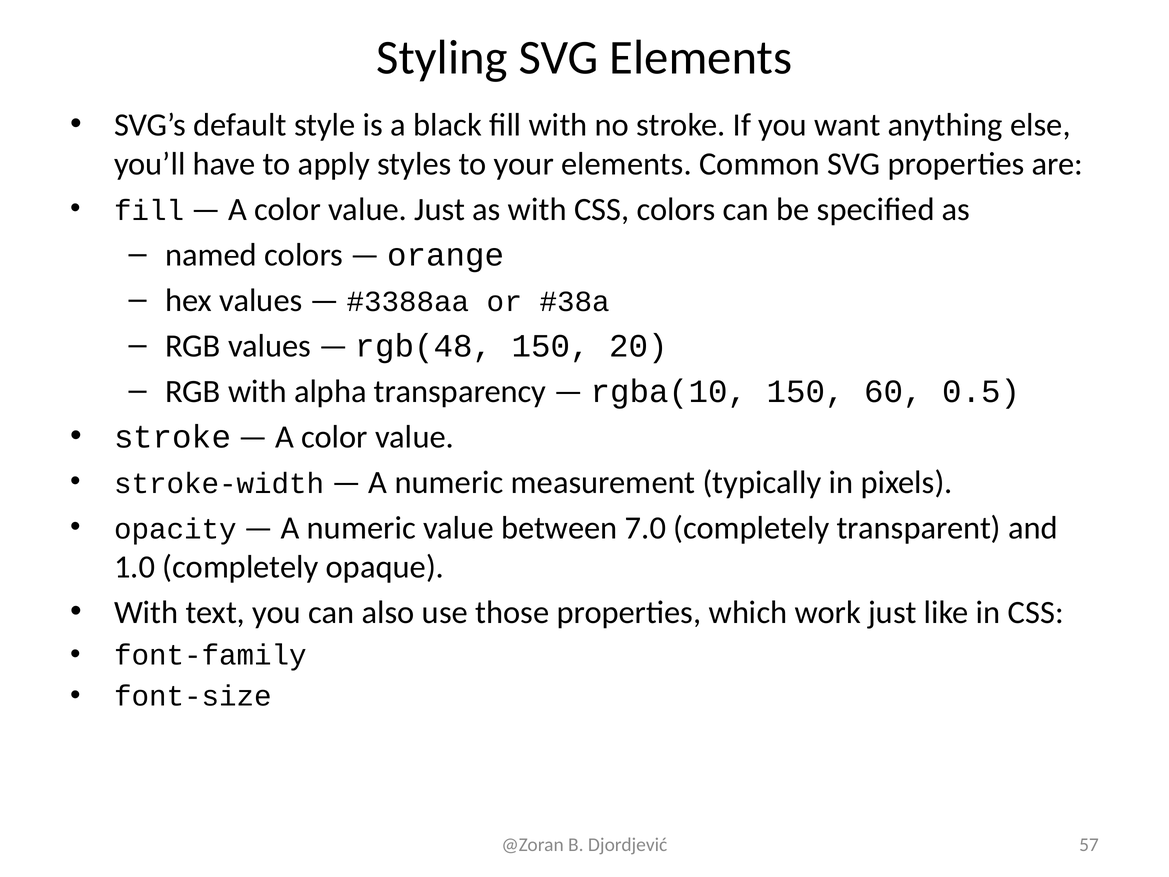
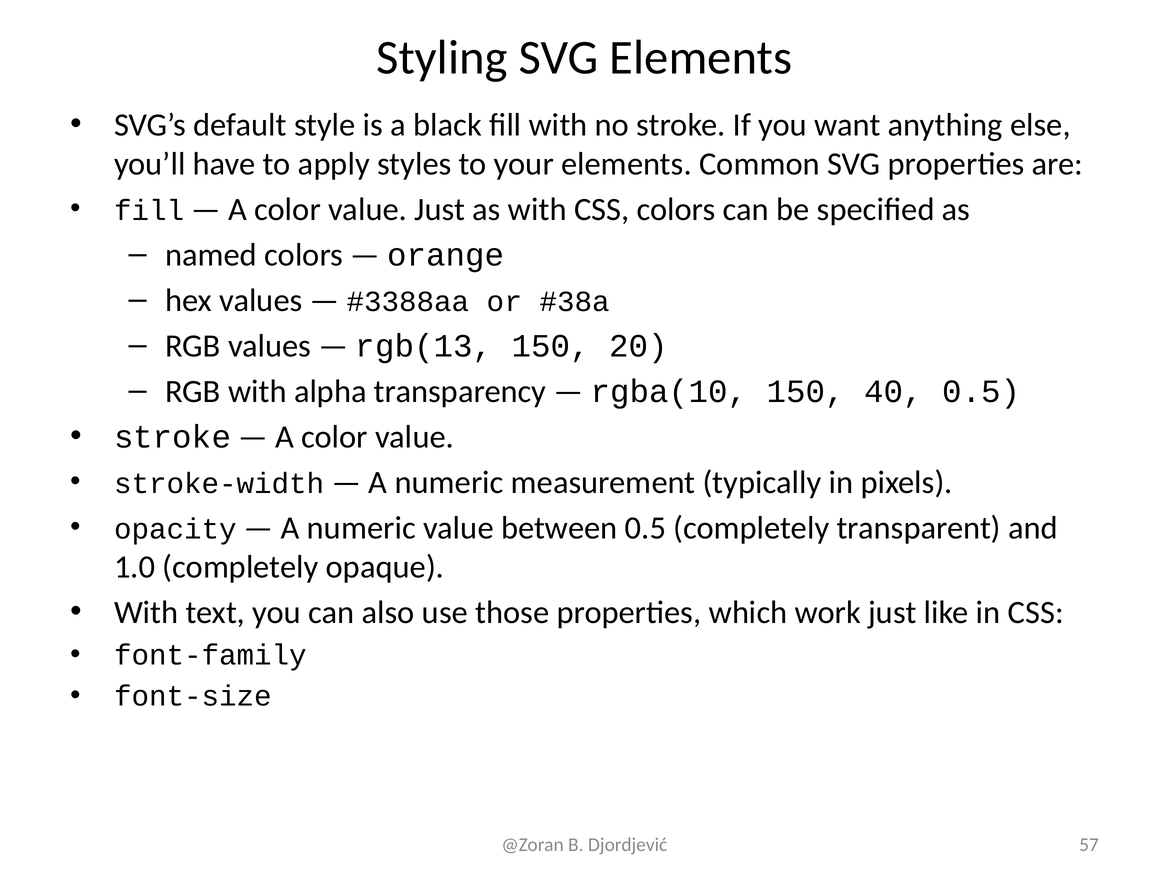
rgb(48: rgb(48 -> rgb(13 (424, 346)
60: 60 -> 40 (894, 391)
between 7.0: 7.0 -> 0.5 (645, 528)
